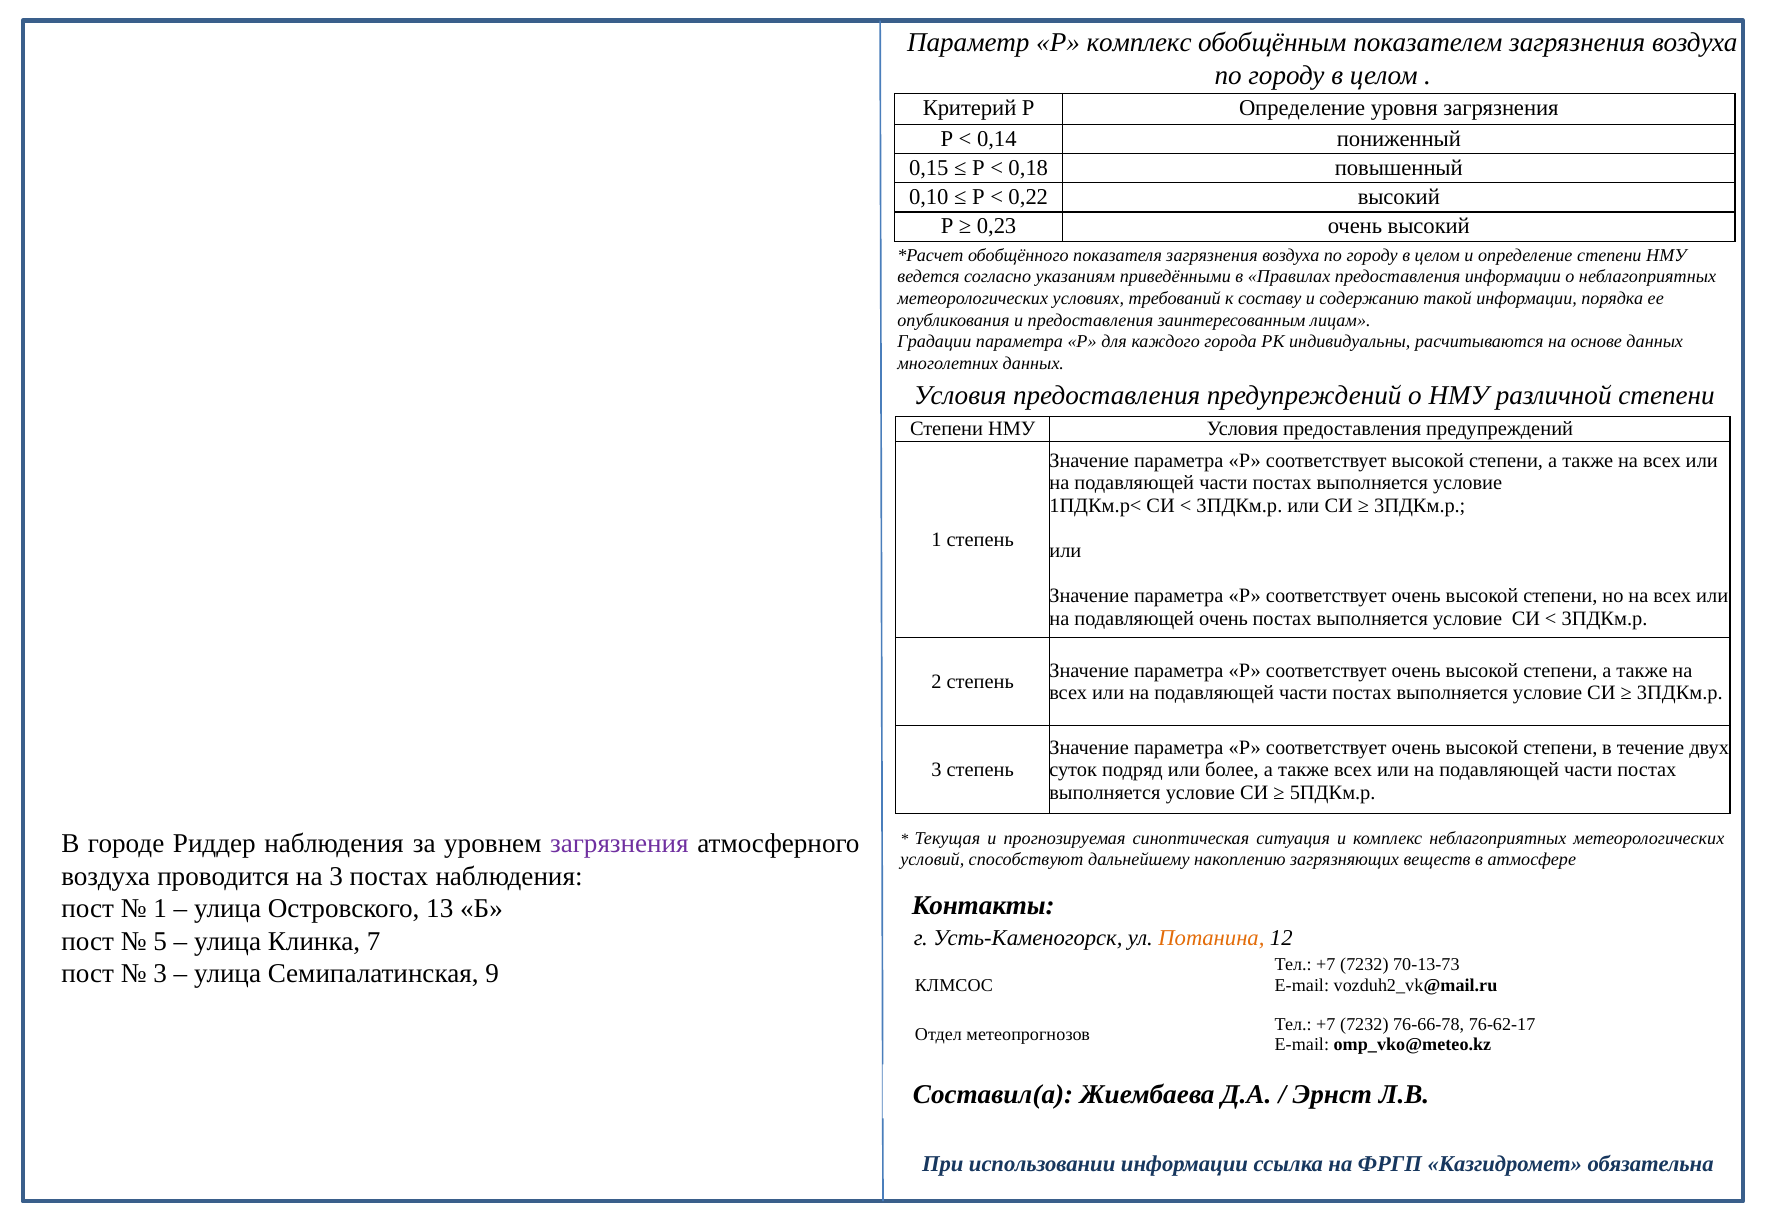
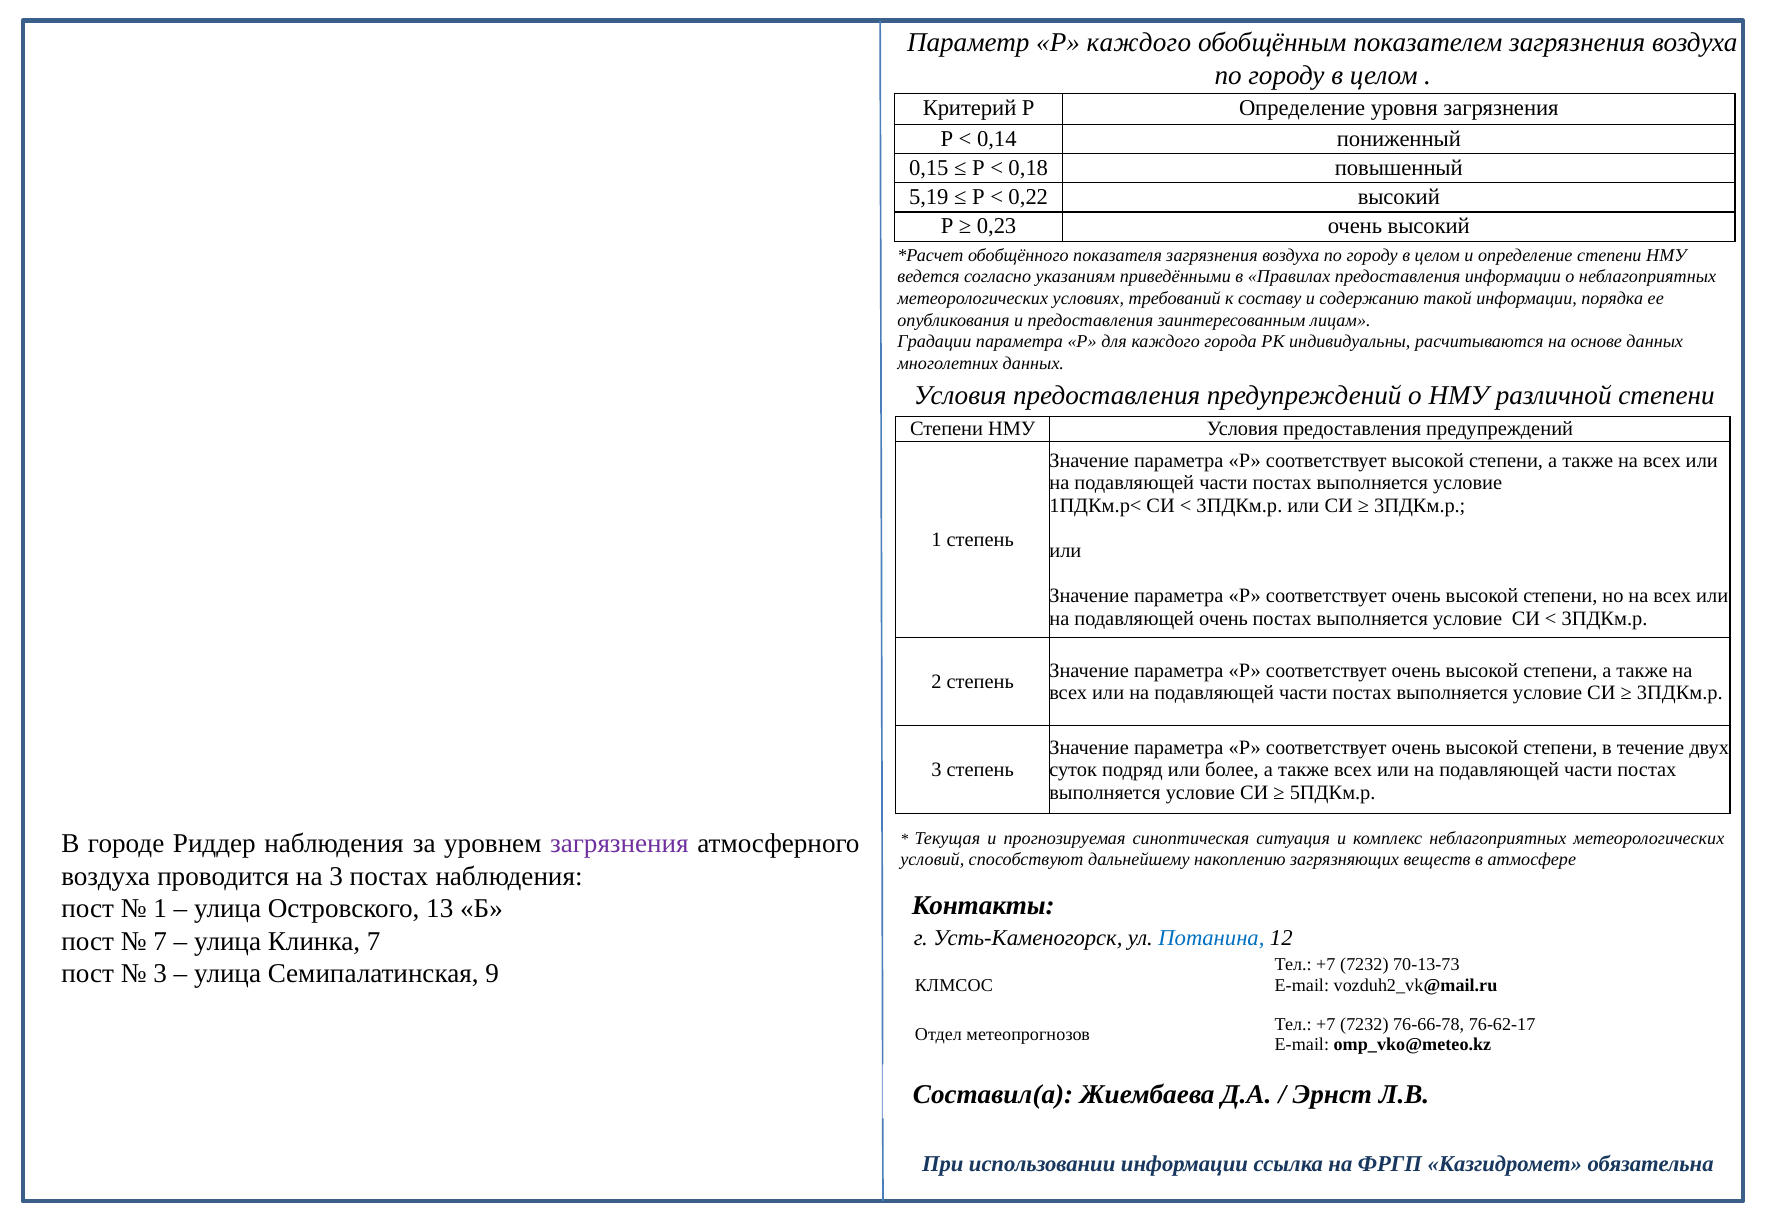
Р комплекс: комплекс -> каждого (1139, 43)
0,10: 0,10 -> 5,19 (929, 197)
Потанина colour: orange -> blue (1211, 939)
5: 5 -> 7 (160, 942)
